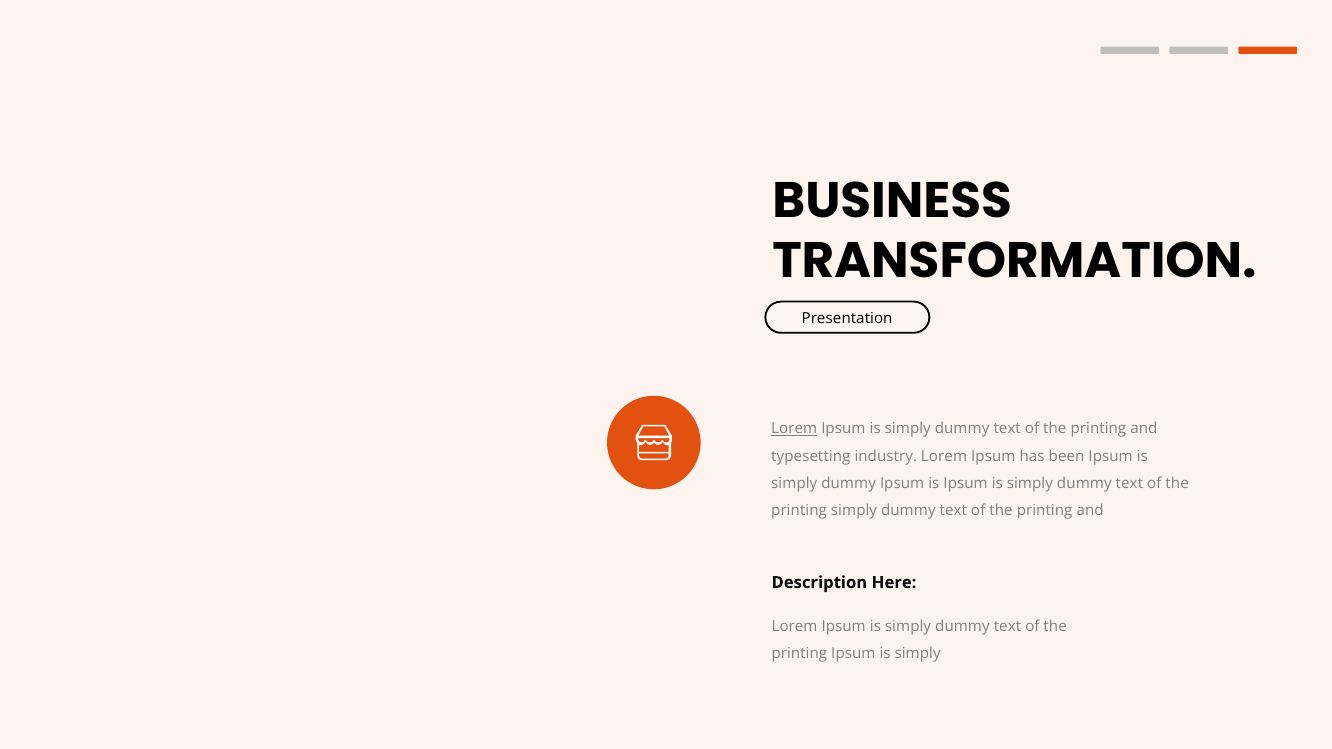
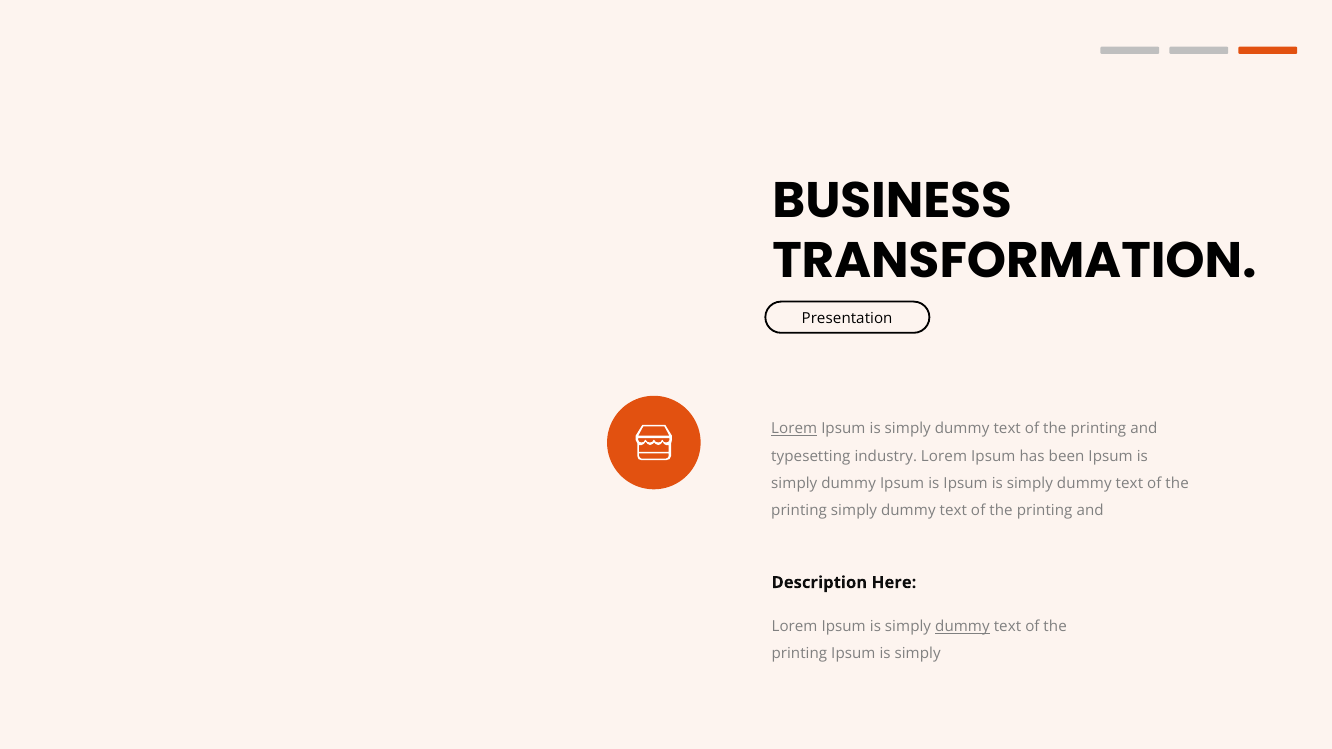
dummy underline: none -> present (962, 627)
